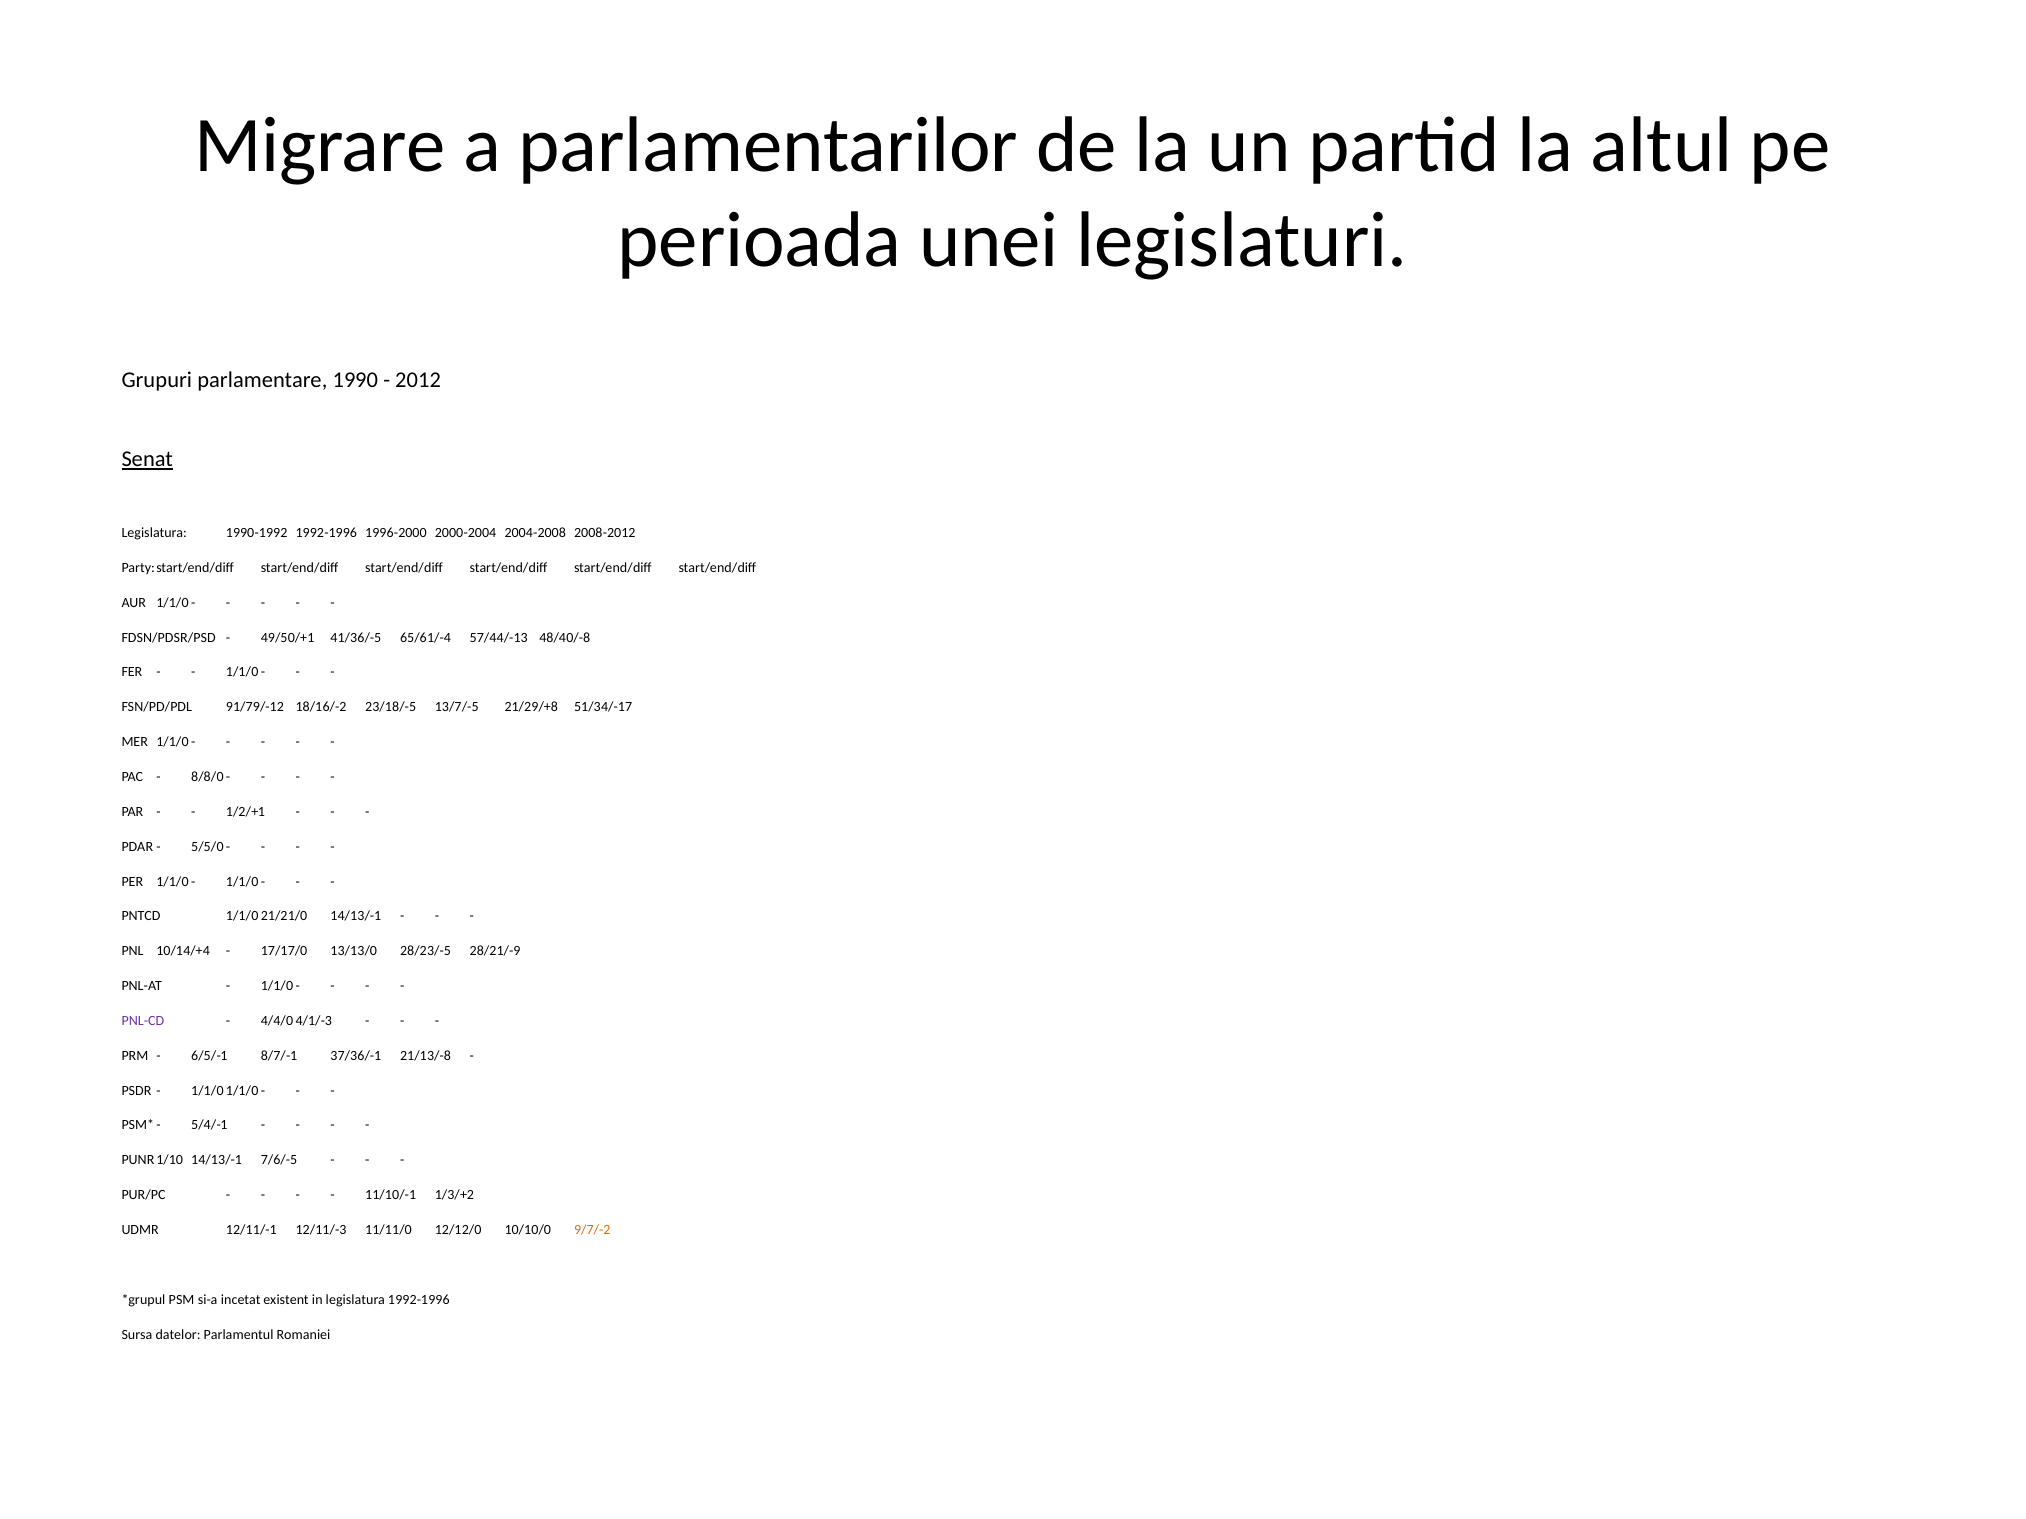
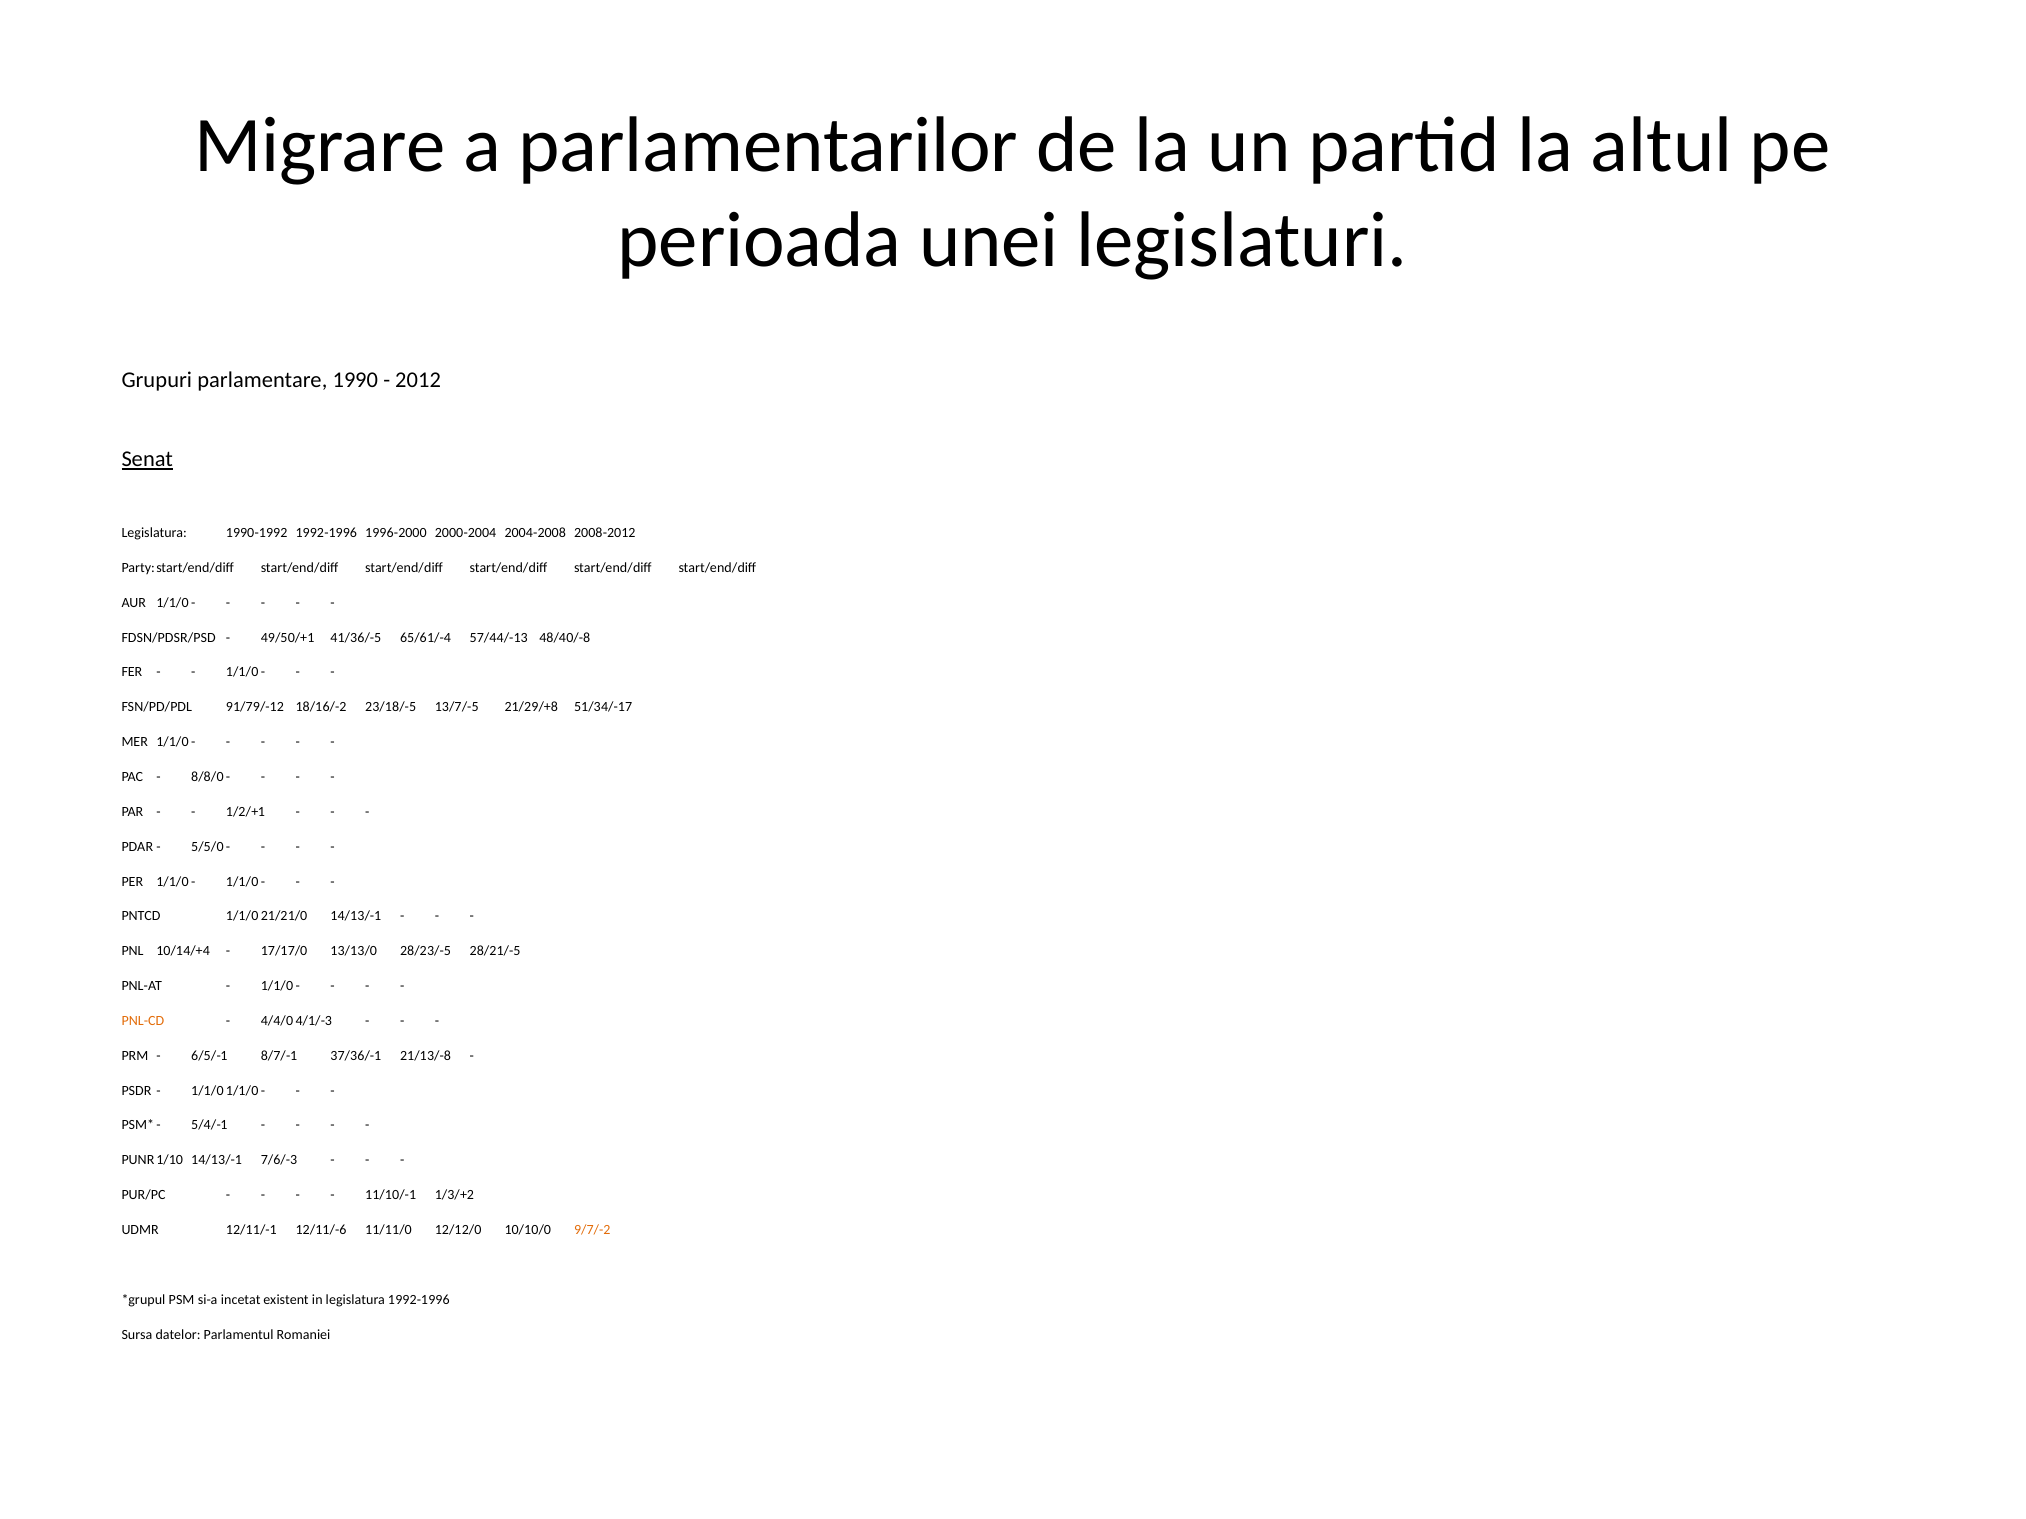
28/21/-9: 28/21/-9 -> 28/21/-5 (495, 951)
PNL-CD colour: purple -> orange (143, 1021)
7/6/-5: 7/6/-5 -> 7/6/-3 (279, 1161)
12/11/-3: 12/11/-3 -> 12/11/-6 (321, 1230)
